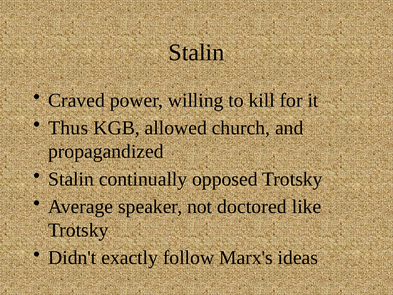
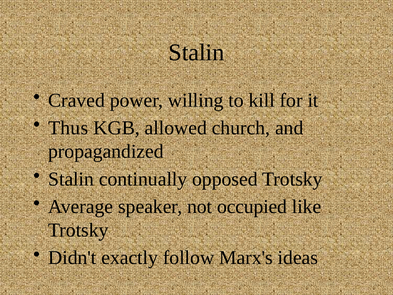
doctored: doctored -> occupied (252, 206)
